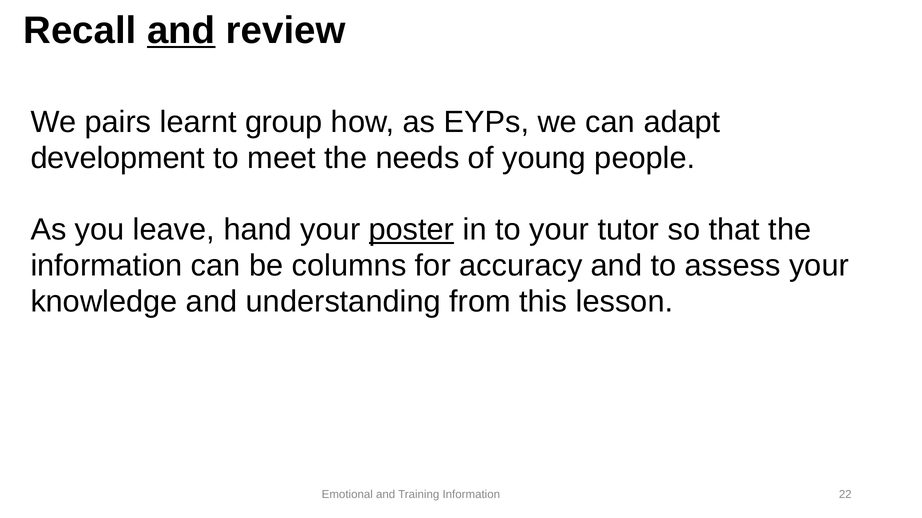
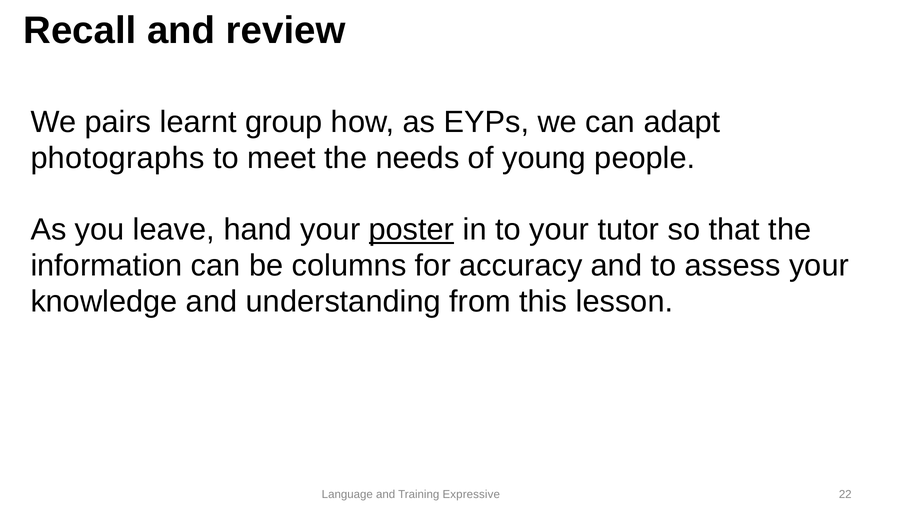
and underline: present -> none (181, 30)
development: development -> photographs (118, 158)
Emotional: Emotional -> Language (347, 495)
Training Information: Information -> Expressive (471, 495)
